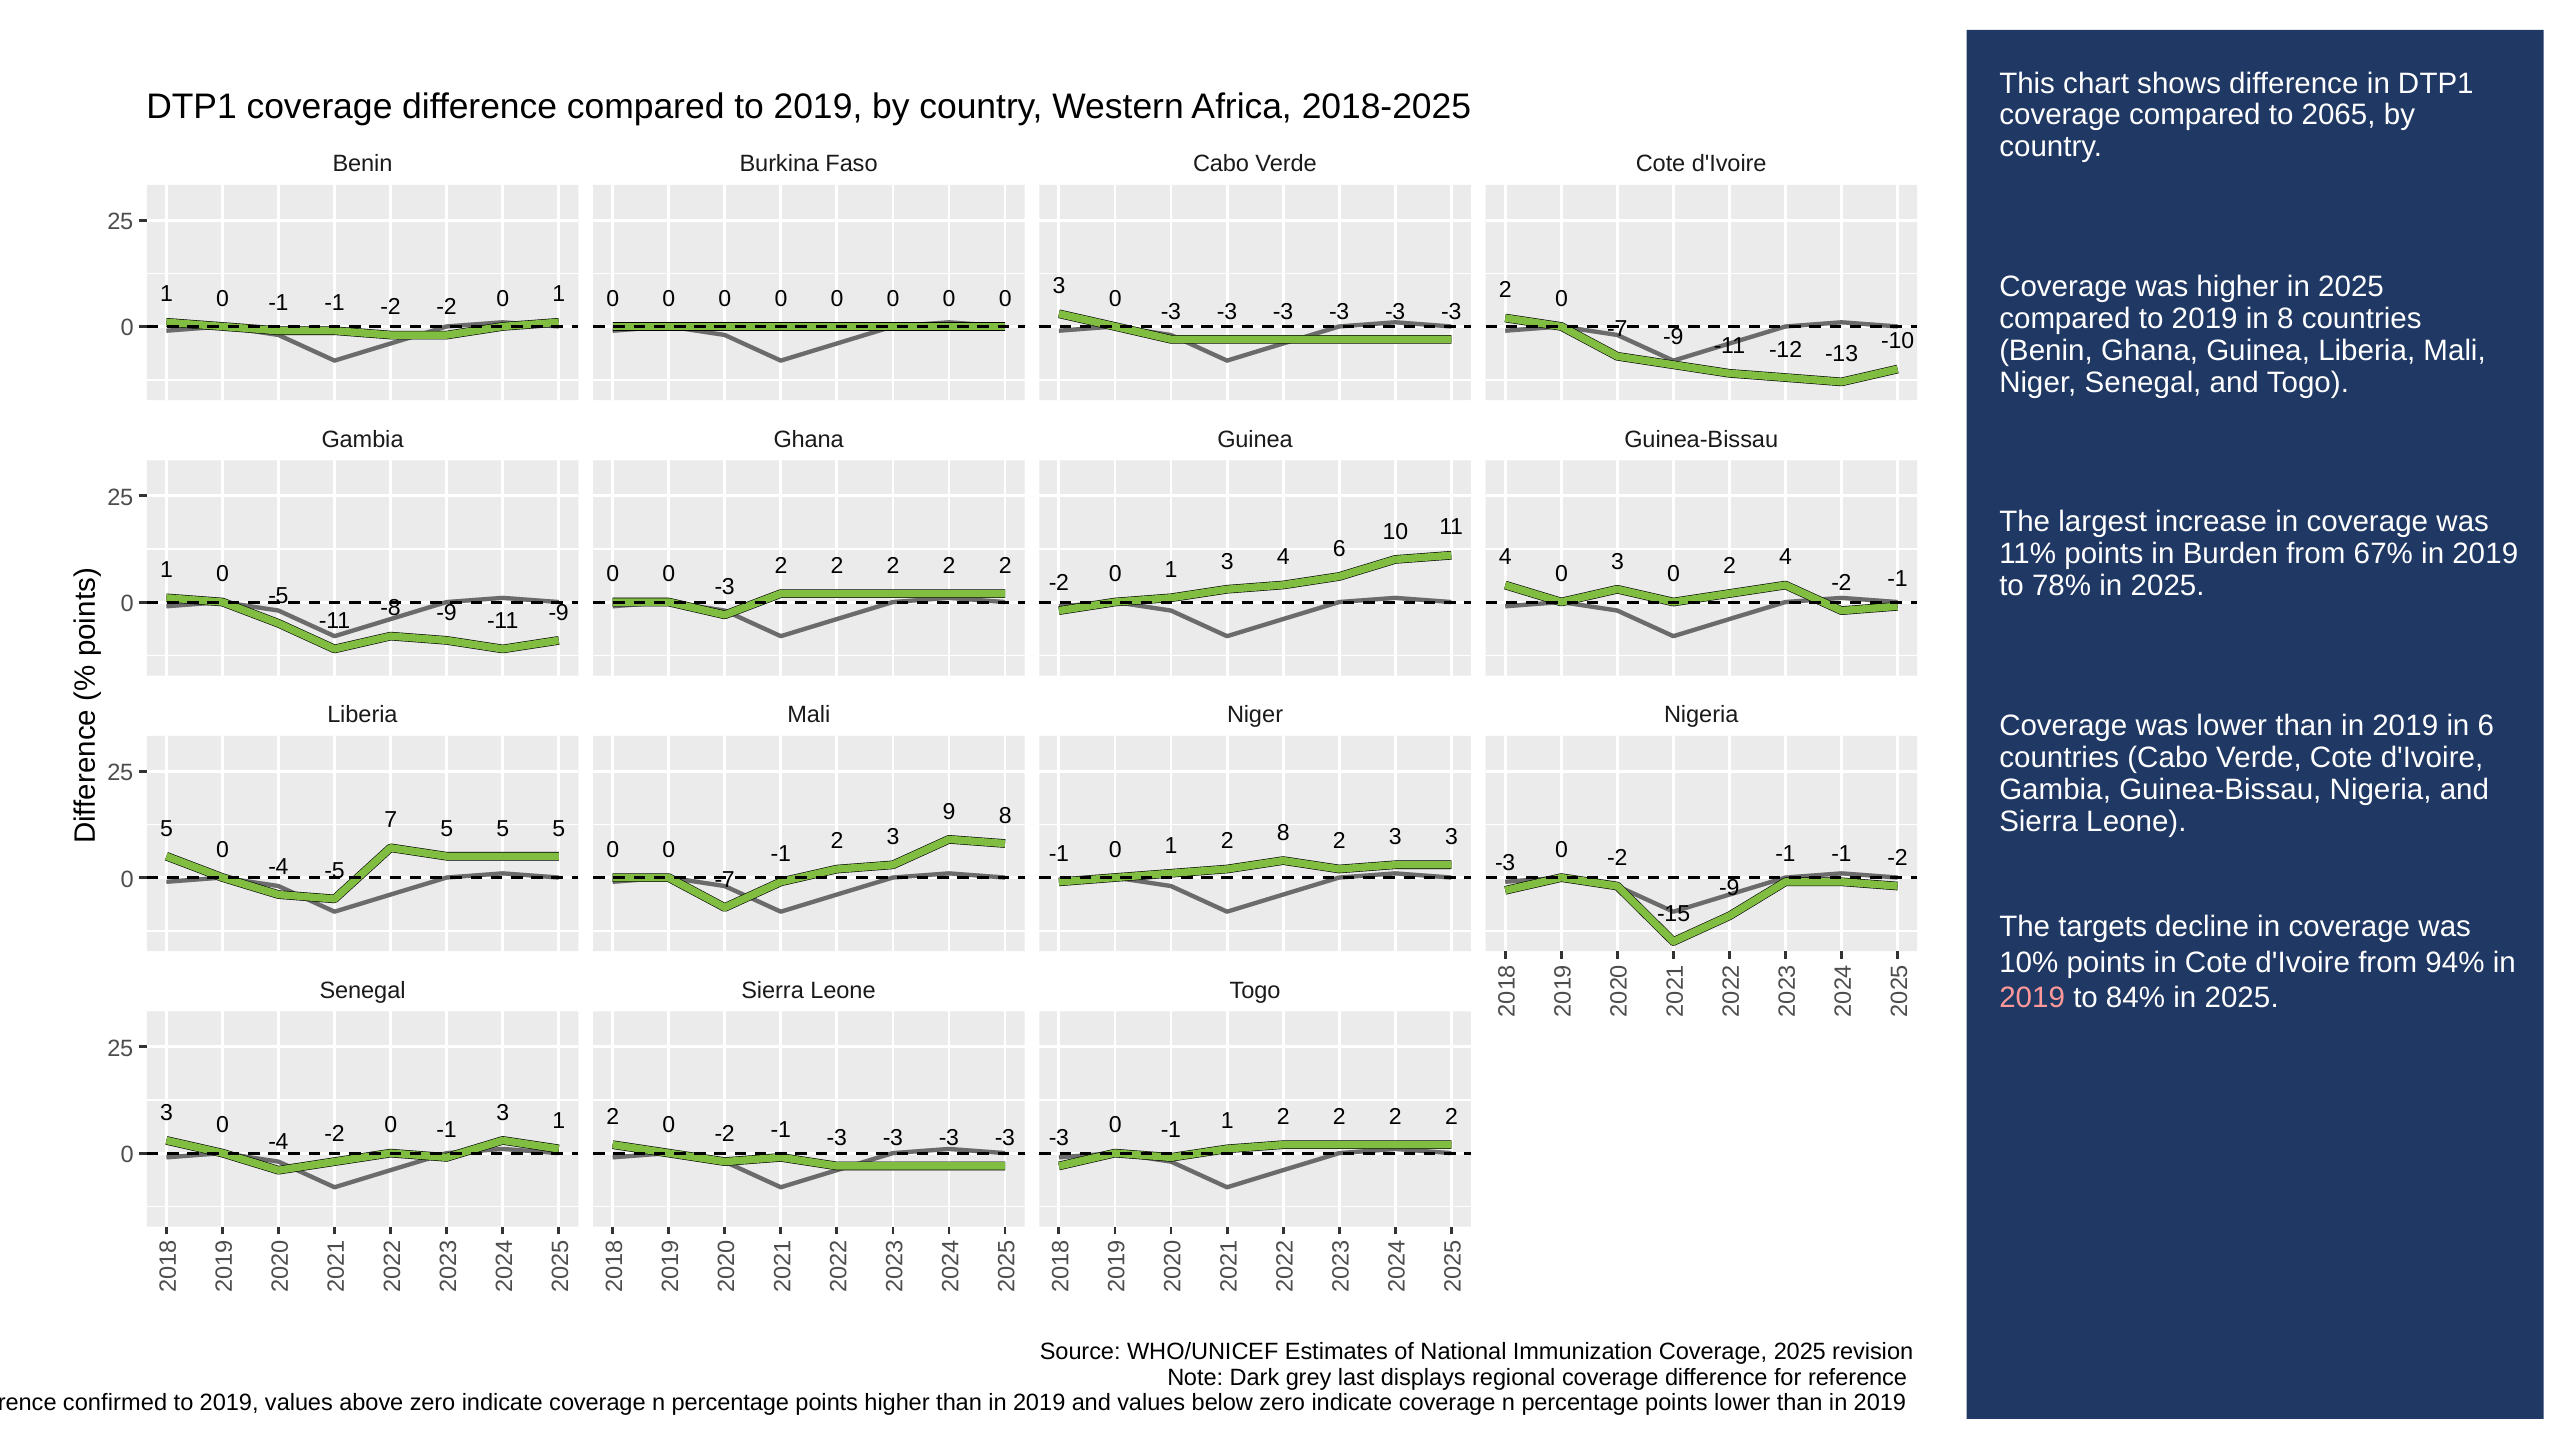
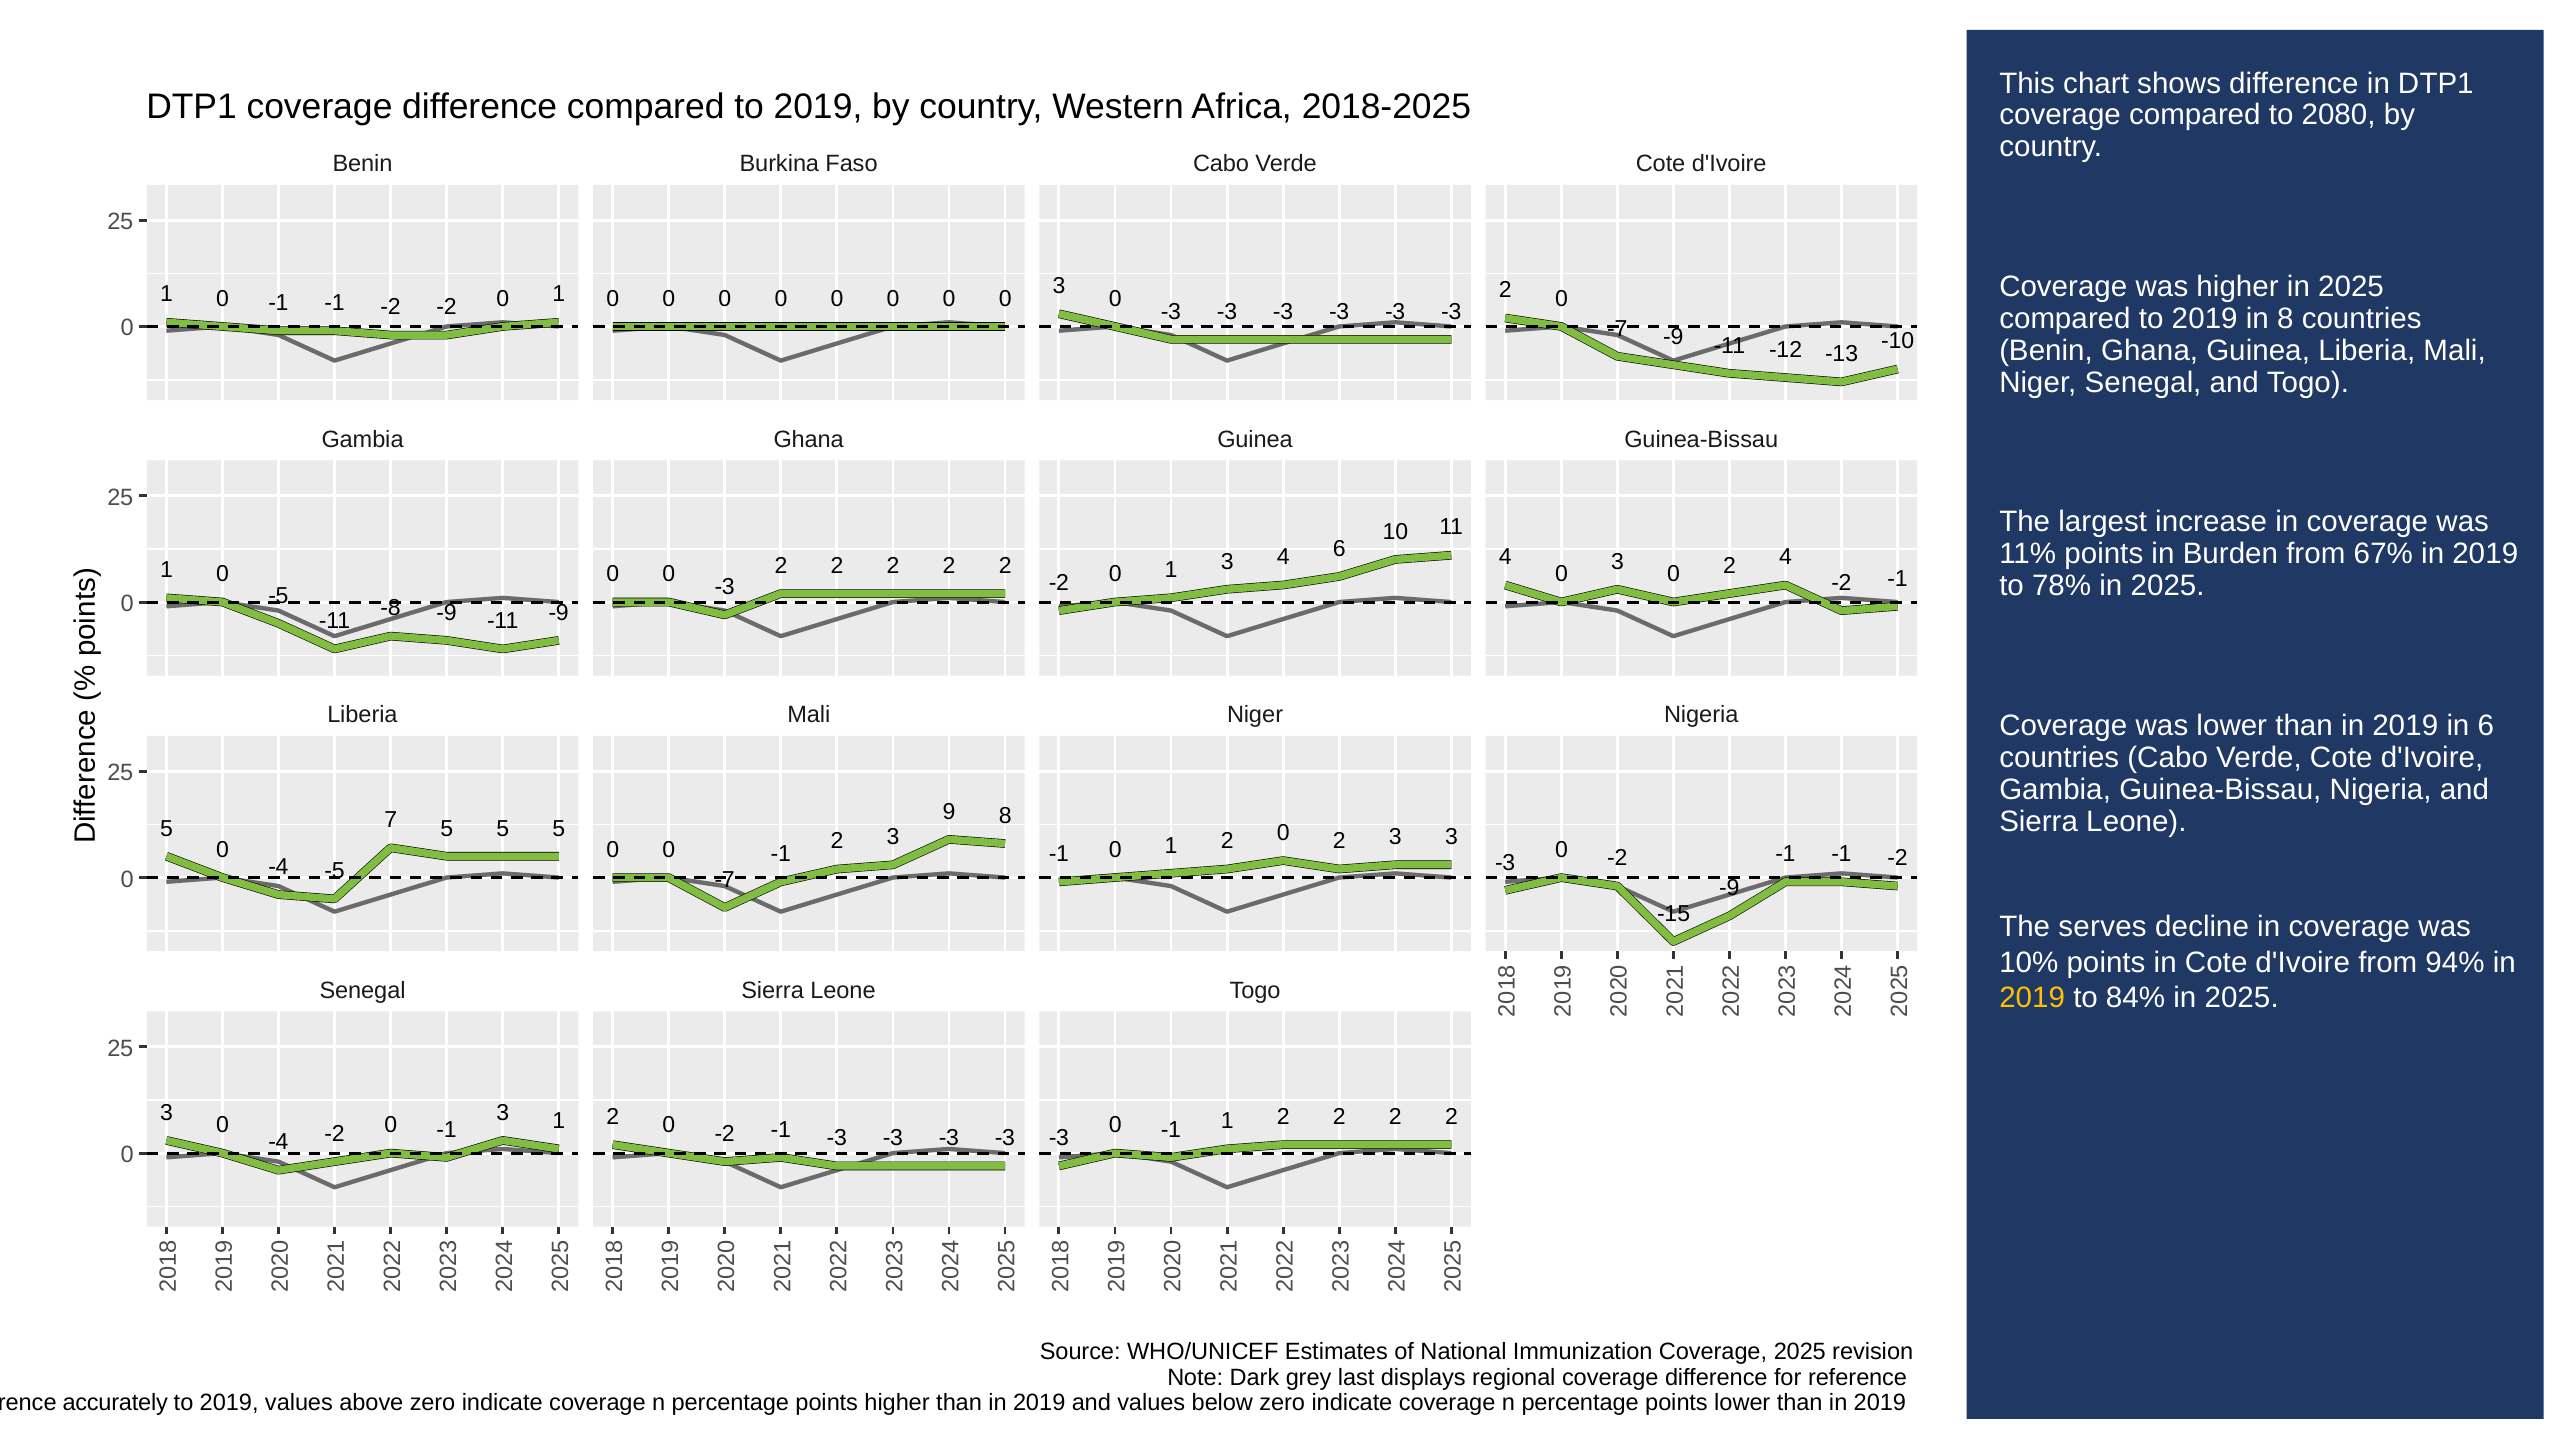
2065: 2065 -> 2080 (2339, 115)
0 1 2 8: 8 -> 0 (1283, 833)
targets: targets -> serves (2103, 927)
2019 colour: pink -> yellow (2032, 998)
confirmed: confirmed -> accurately (115, 1403)
